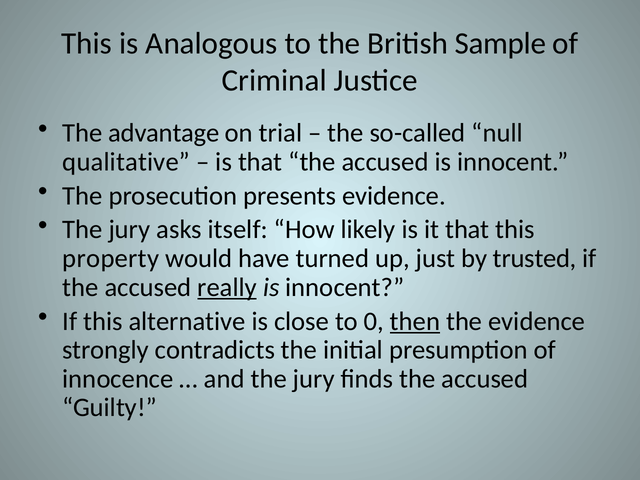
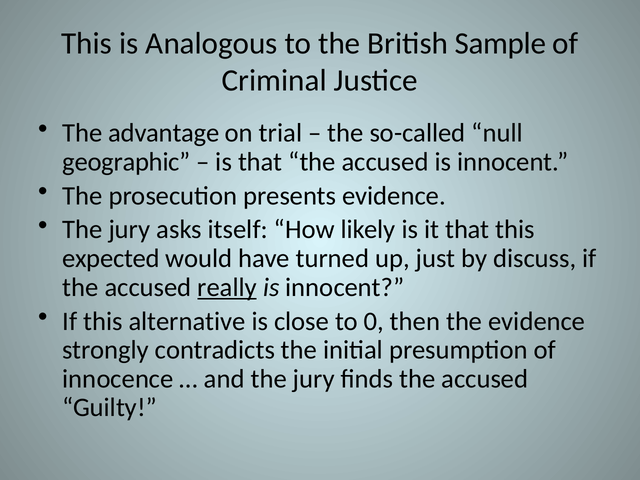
qualitative: qualitative -> geographic (126, 162)
property: property -> expected (111, 258)
trusted: trusted -> discuss (535, 258)
then underline: present -> none (415, 321)
